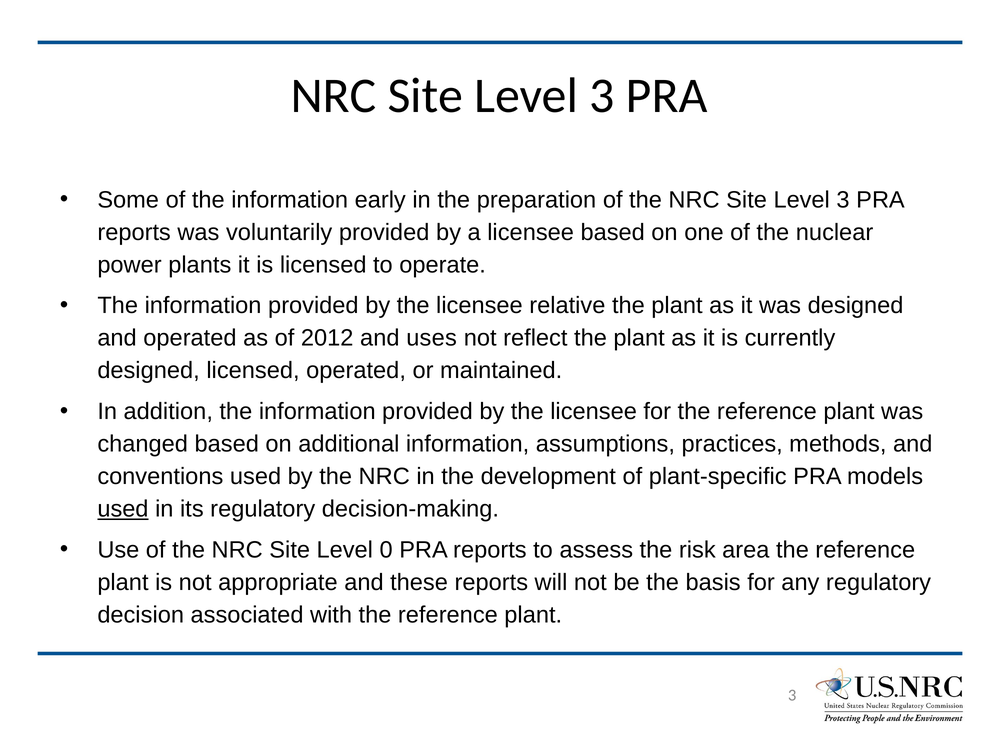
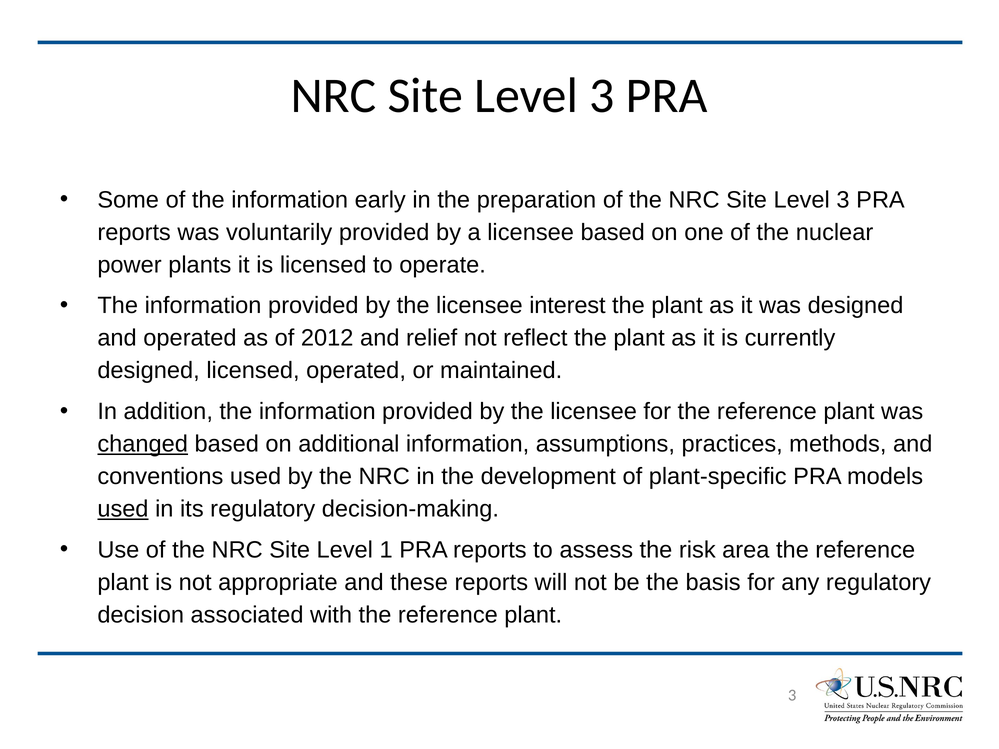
relative: relative -> interest (567, 306)
uses: uses -> relief (432, 338)
changed underline: none -> present (143, 444)
0: 0 -> 1 (386, 550)
